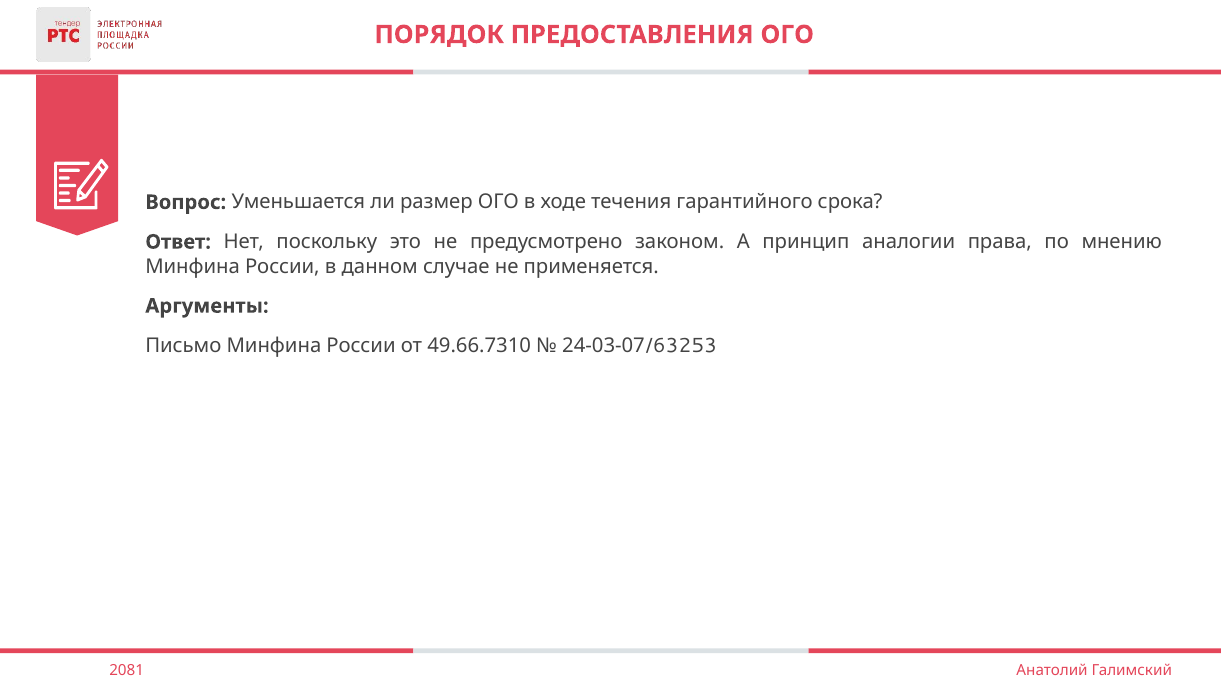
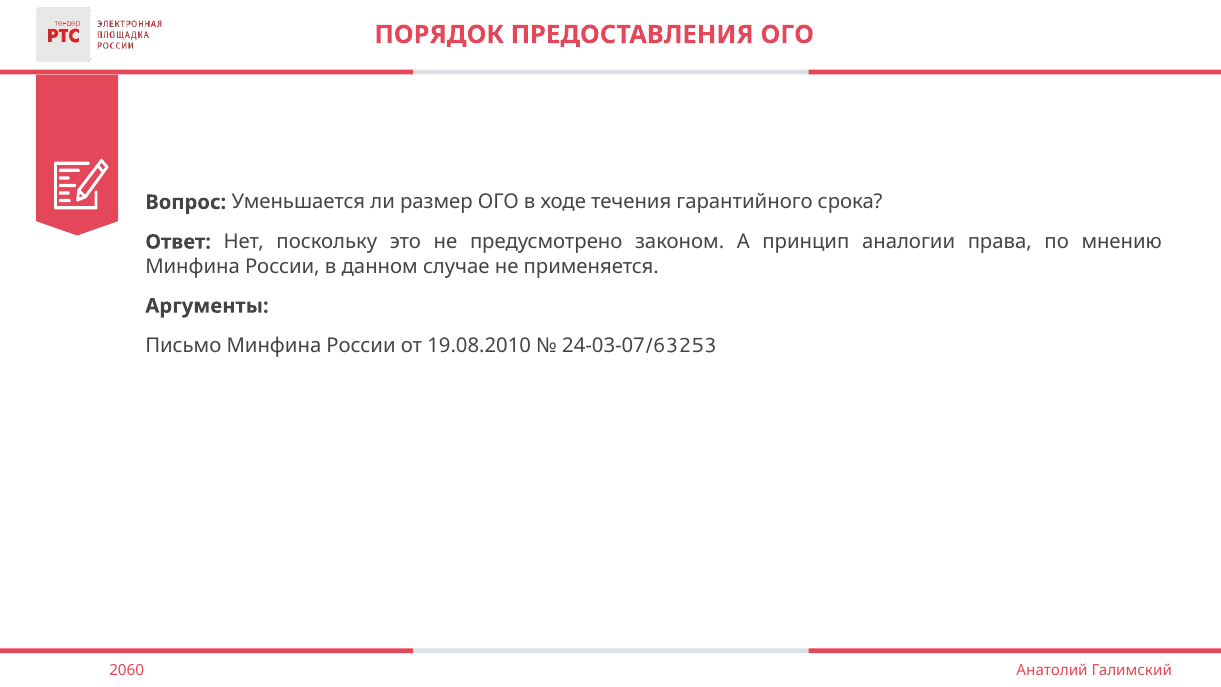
49.66.7310: 49.66.7310 -> 19.08.2010 (479, 346)
2081: 2081 -> 2060 (127, 670)
